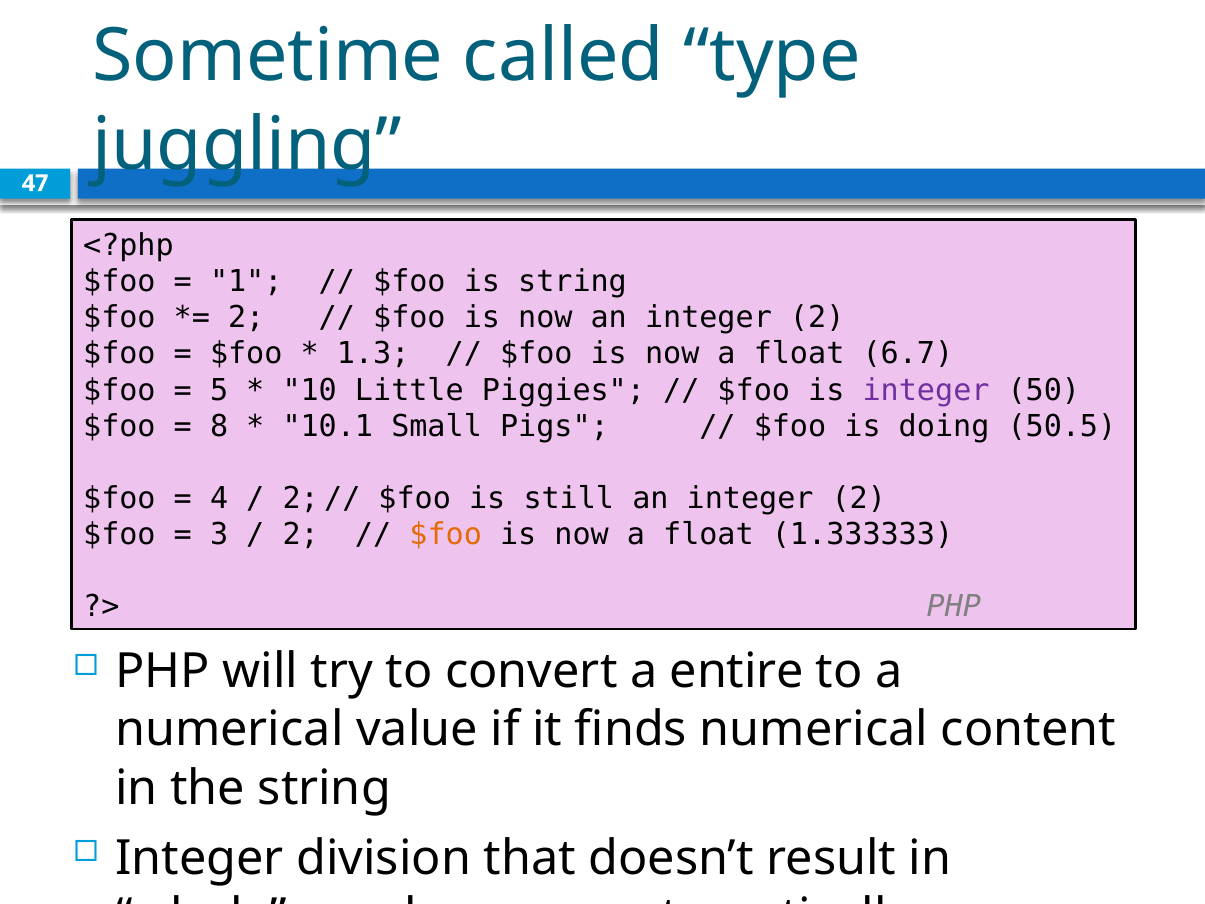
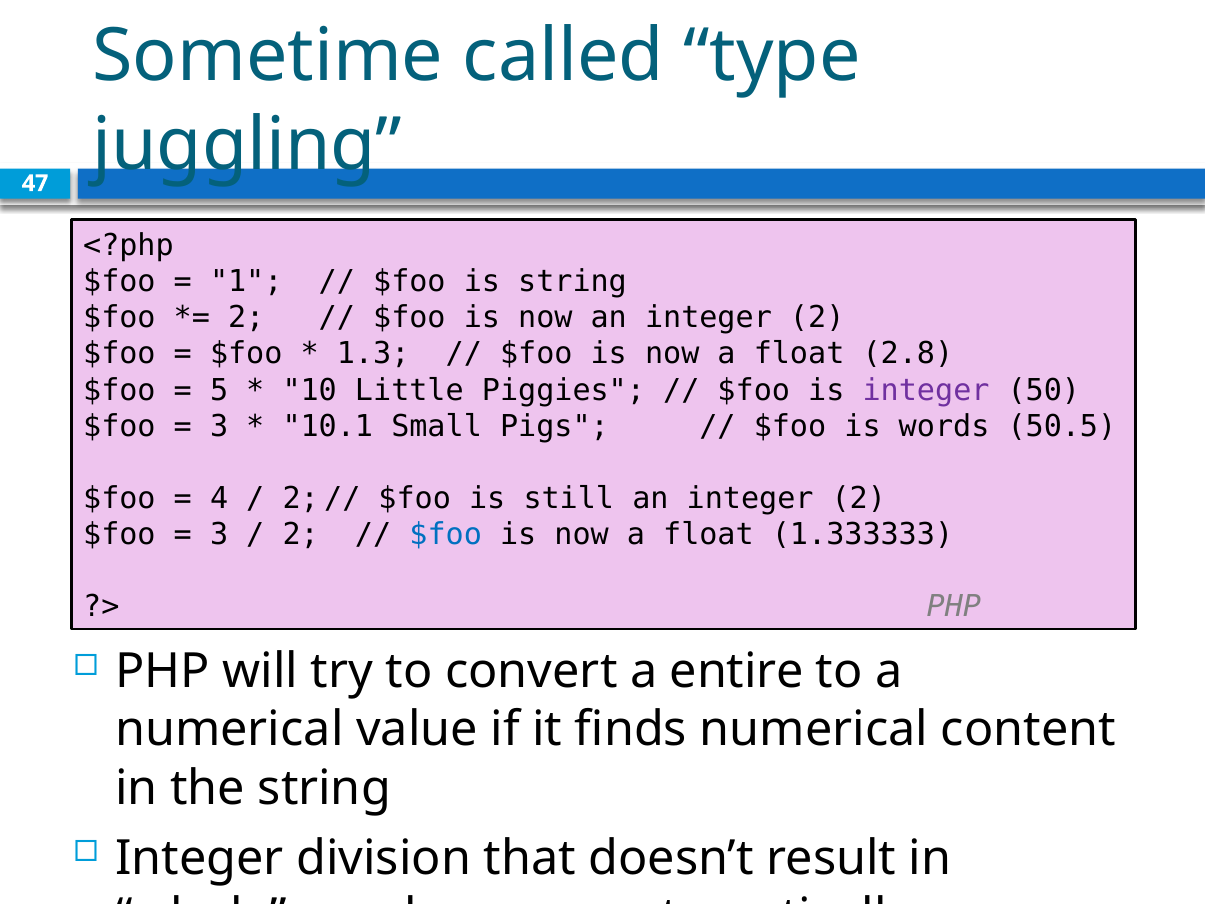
6.7: 6.7 -> 2.8 (908, 354)
8: 8 -> 3 (219, 426)
doing: doing -> words (944, 426)
$foo colour: orange -> blue (446, 535)
